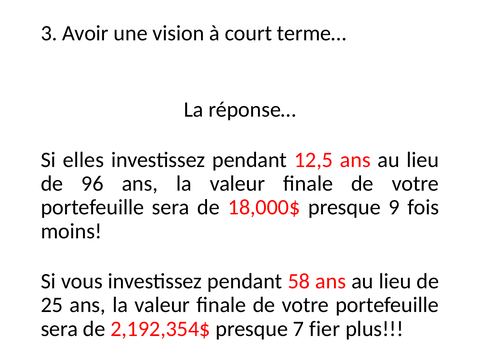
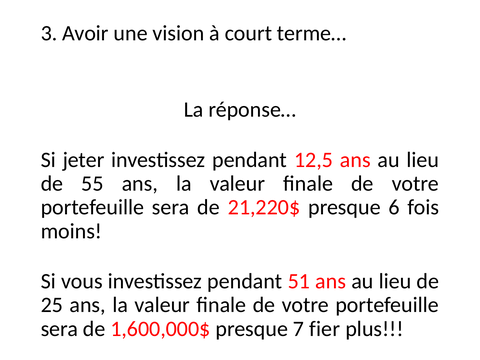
elles: elles -> jeter (84, 160)
96: 96 -> 55 (92, 184)
18,000$: 18,000$ -> 21,220$ (264, 207)
9: 9 -> 6 (394, 207)
58: 58 -> 51 (299, 281)
2,192,354$: 2,192,354$ -> 1,600,000$ (160, 329)
